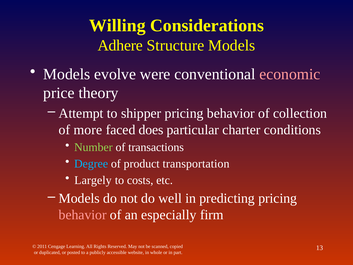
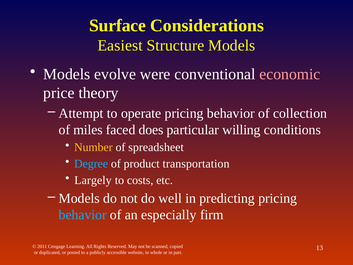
Willing: Willing -> Surface (117, 26)
Adhere: Adhere -> Easiest (120, 46)
shipper: shipper -> operate (141, 113)
more: more -> miles (88, 130)
charter: charter -> willing (242, 130)
Number colour: light green -> yellow (93, 147)
transactions: transactions -> spreadsheet (156, 147)
behavior colour: pink -> light blue (83, 215)
